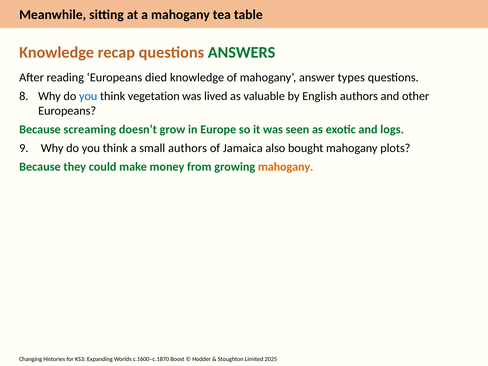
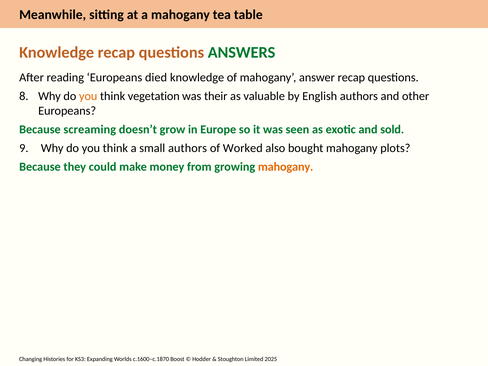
answer types: types -> recap (351, 77)
you colour: blue -> orange (88, 96)
lived: lived -> their (216, 96)
logs: logs -> sold (392, 129)
Jamaica: Jamaica -> Worked (243, 148)
